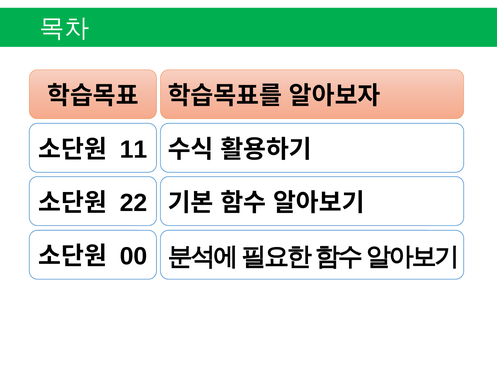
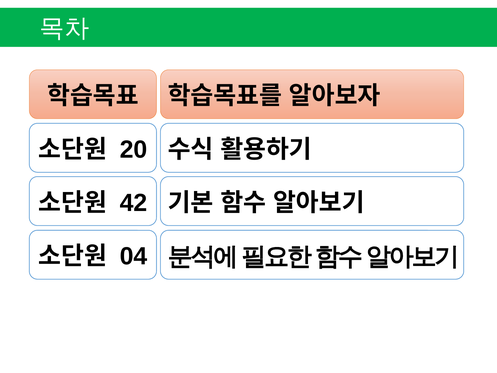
11: 11 -> 20 (134, 149)
22: 22 -> 42 (134, 203)
00: 00 -> 04 (134, 256)
